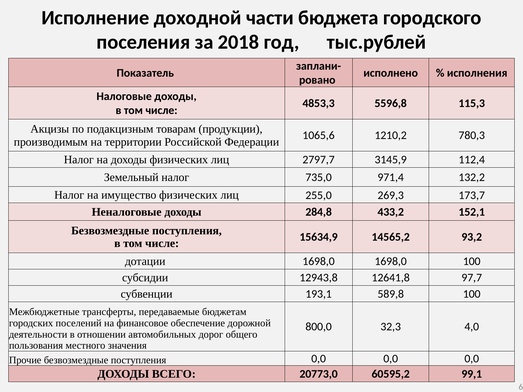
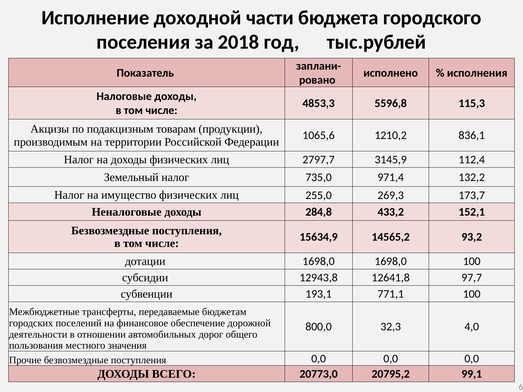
780,3: 780,3 -> 836,1 (472, 136)
589,8: 589,8 -> 771,1 (391, 294)
60595,2: 60595,2 -> 20795,2 (391, 374)
